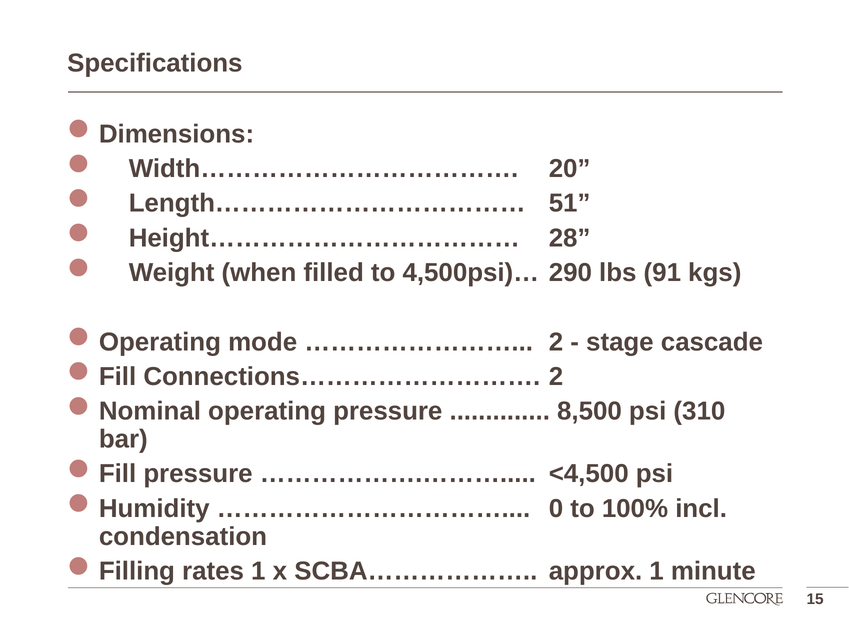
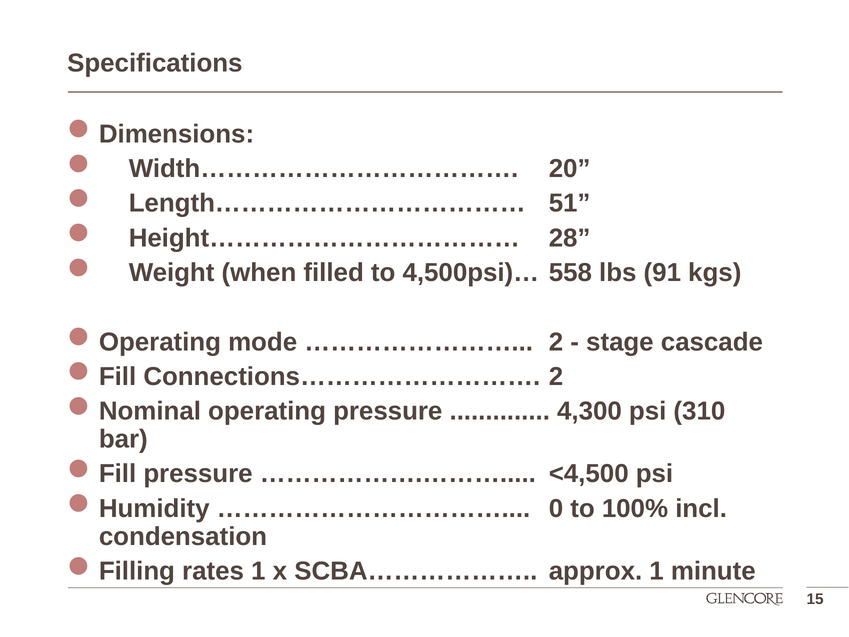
290: 290 -> 558 (570, 273)
8,500: 8,500 -> 4,300 (589, 411)
